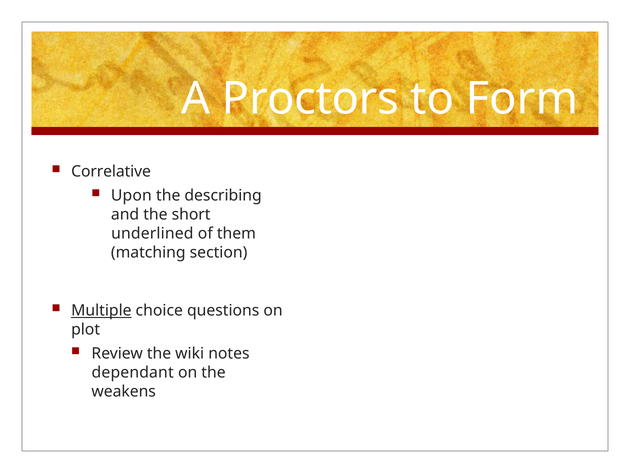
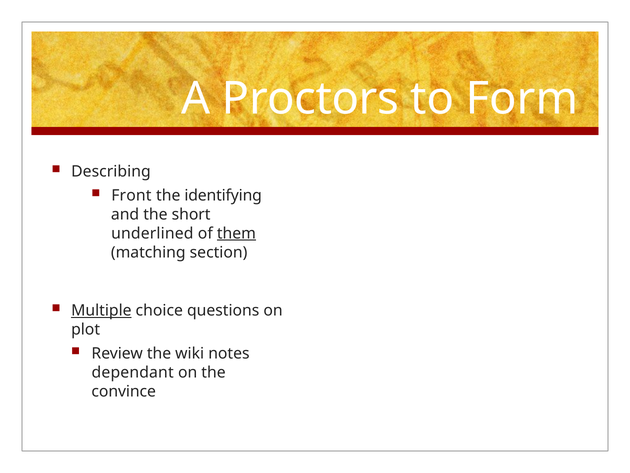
Correlative: Correlative -> Describing (111, 171)
Upon: Upon -> Front (131, 195)
describing: describing -> identifying (223, 195)
them underline: none -> present (236, 233)
weakens: weakens -> convince (124, 391)
